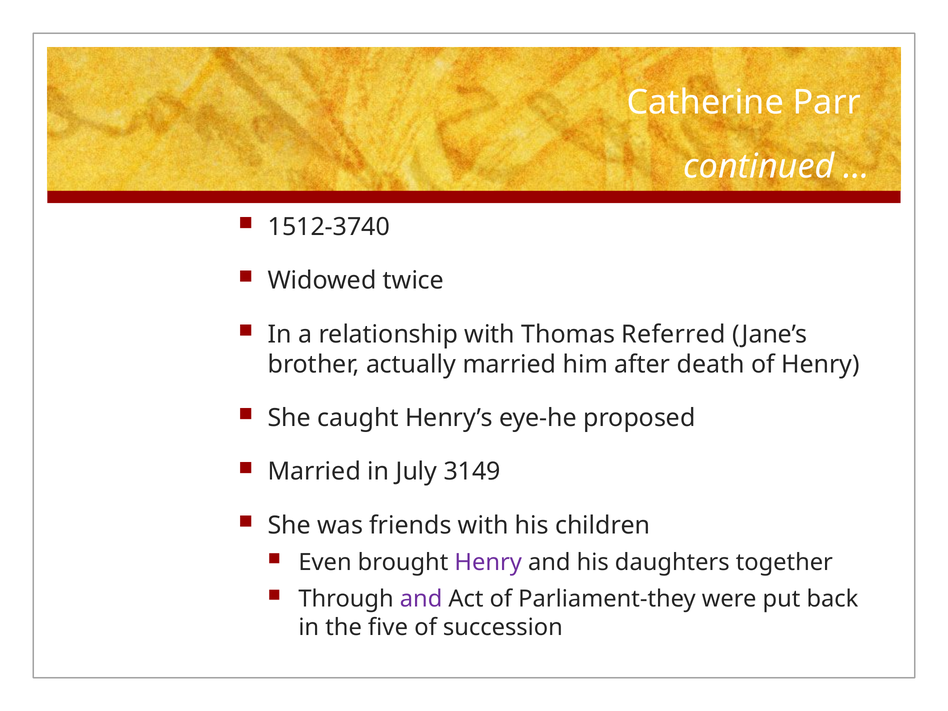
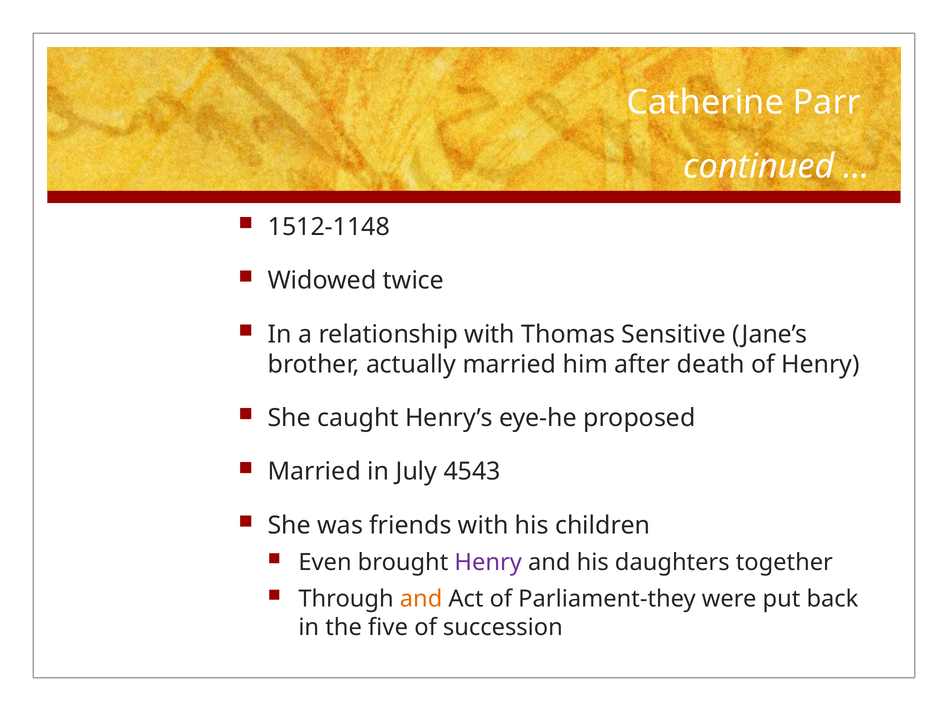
1512-3740: 1512-3740 -> 1512-1148 (329, 227)
Referred: Referred -> Sensitive (674, 334)
3149: 3149 -> 4543 (472, 472)
and colour: purple -> orange (421, 599)
